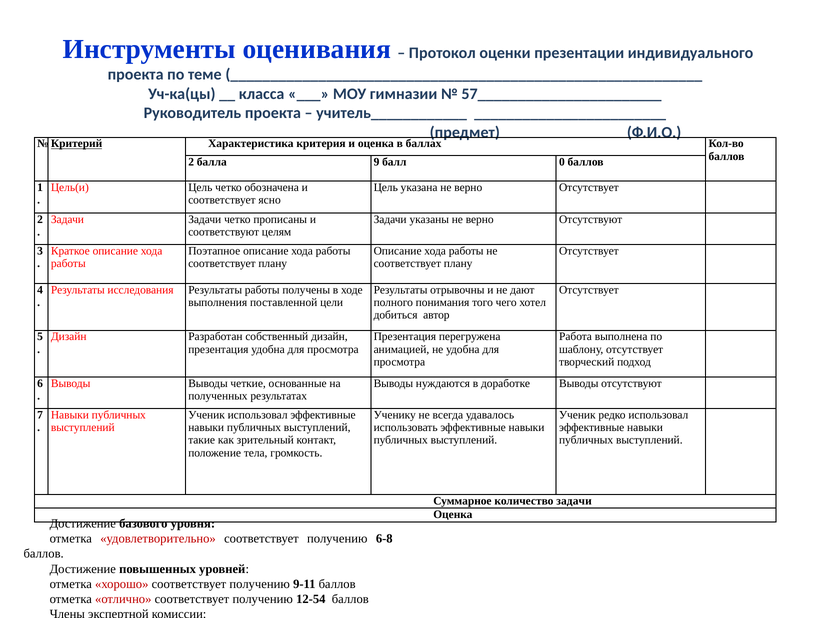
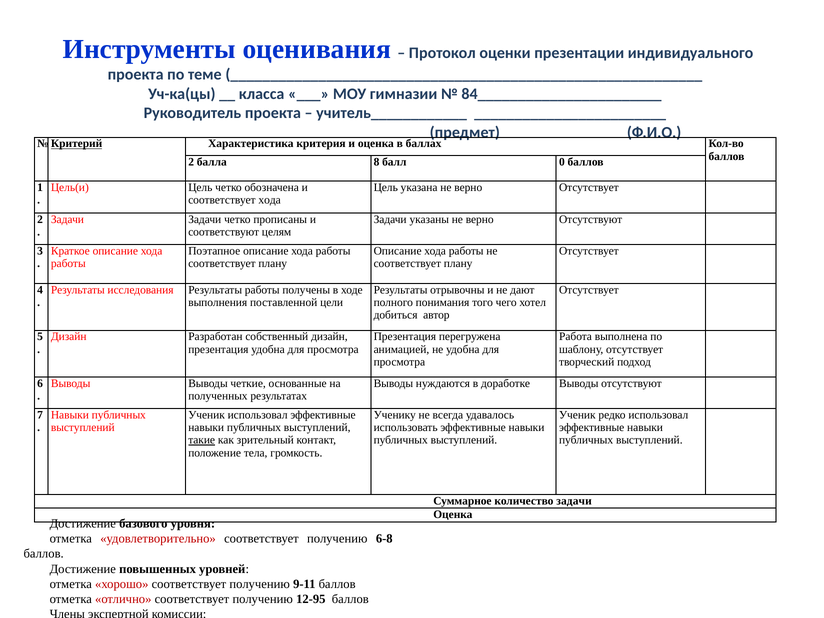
57_______________________: 57_______________________ -> 84_______________________ (562, 94)
9: 9 -> 8 (377, 162)
соответствует ясно: ясно -> хода (270, 200)
такие underline: none -> present (202, 440)
12-54: 12-54 -> 12-95 (311, 599)
